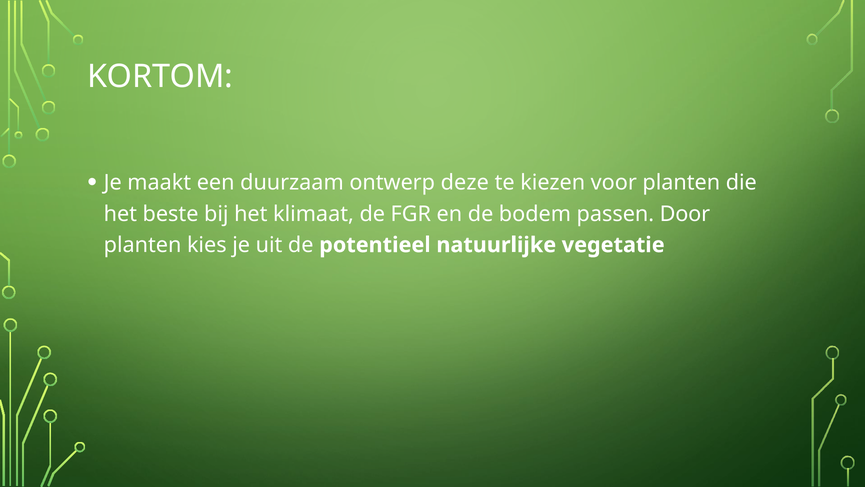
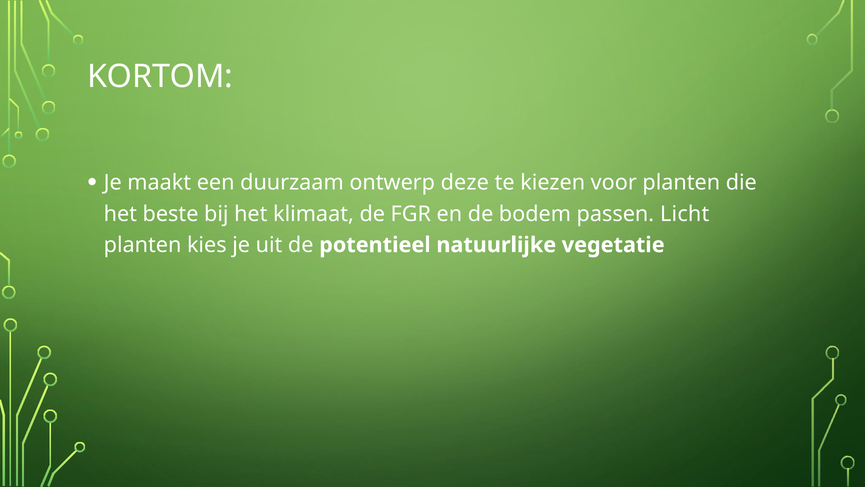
Door: Door -> Licht (685, 214)
